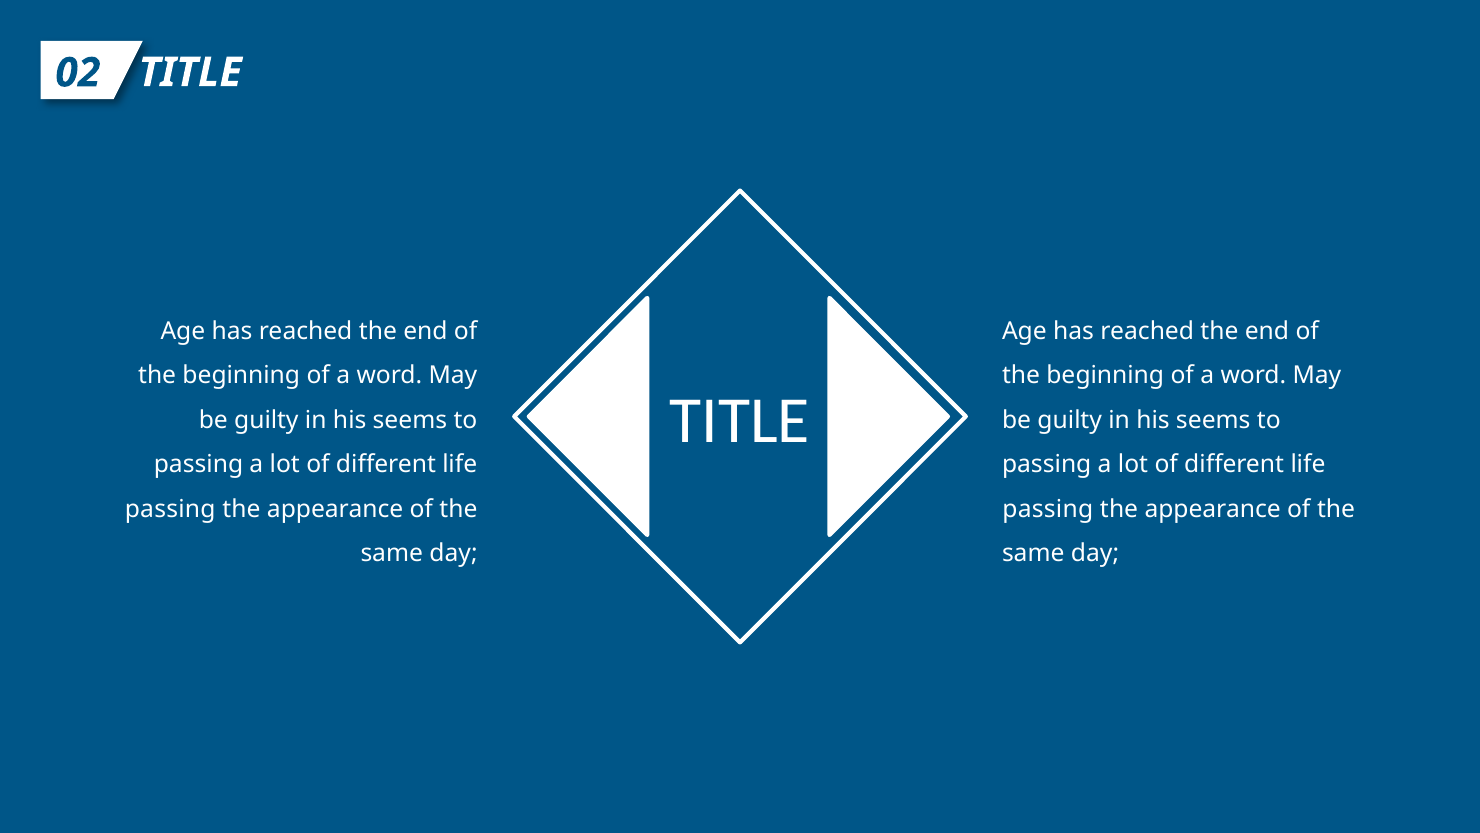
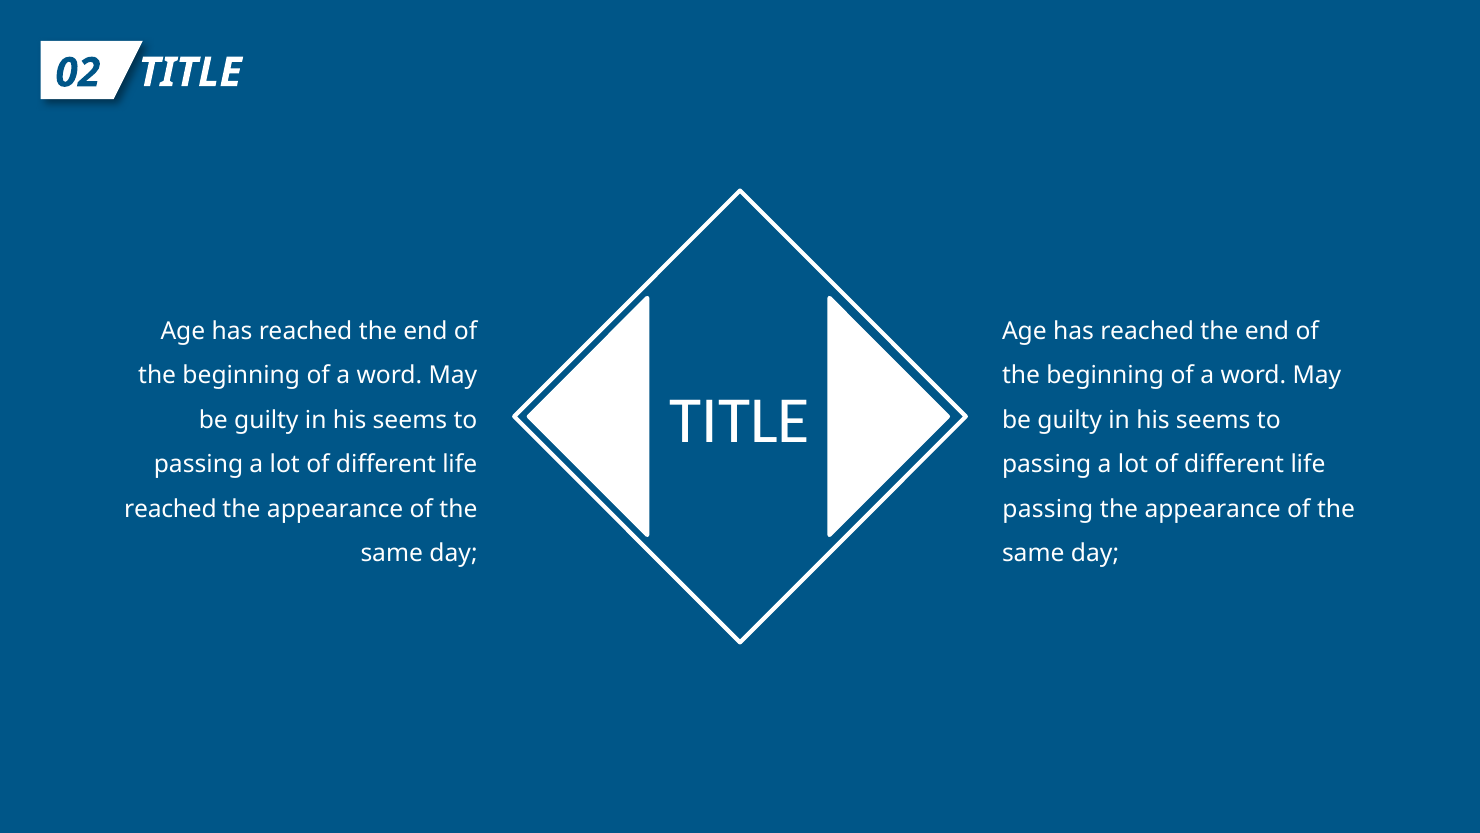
passing: passing -> reached (170, 509)
